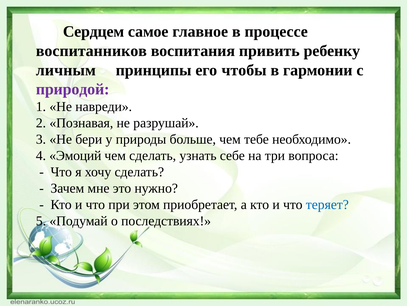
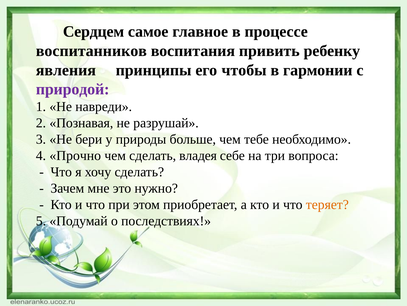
личным: личным -> явления (66, 70)
Эмоций: Эмоций -> Прочно (75, 155)
узнать: узнать -> владея (198, 155)
теряет colour: blue -> orange (327, 204)
